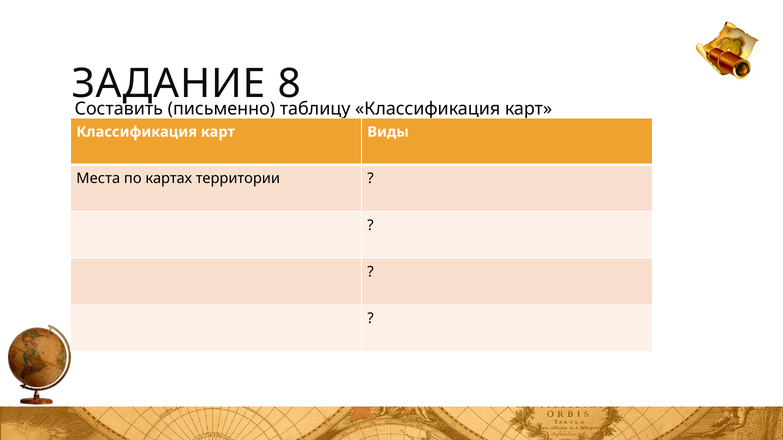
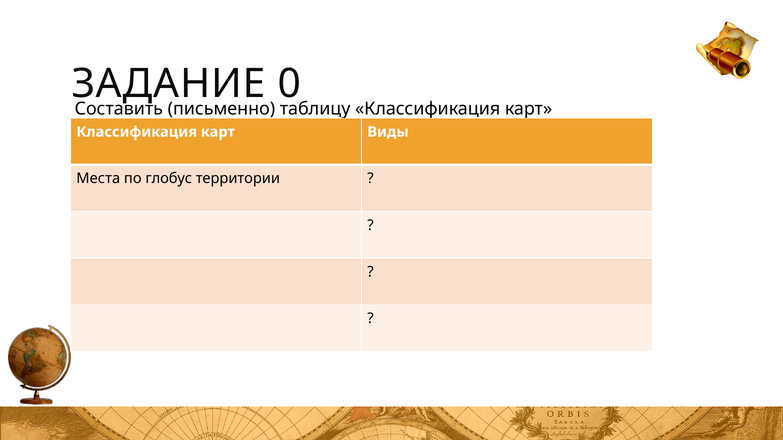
8: 8 -> 0 (289, 84)
картах: картах -> глобус (169, 179)
